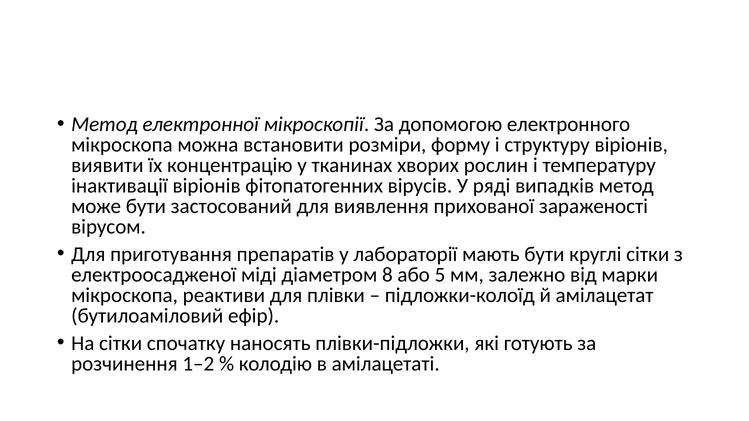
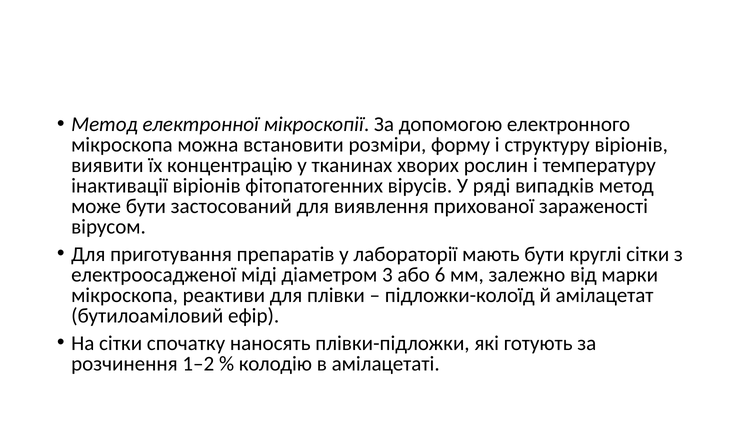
8: 8 -> 3 (387, 275)
5: 5 -> 6 (440, 275)
